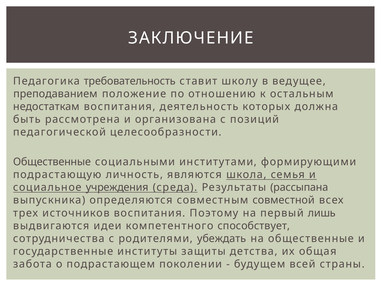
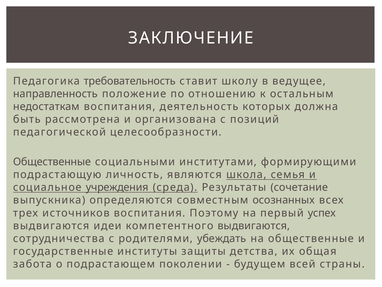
преподаванием: преподаванием -> направленность (55, 94)
рассыпана: рассыпана -> сочетание (299, 187)
совместной: совместной -> осознанных (284, 200)
лишь: лишь -> успех (322, 213)
компетентного способствует: способствует -> выдвигаются (254, 225)
